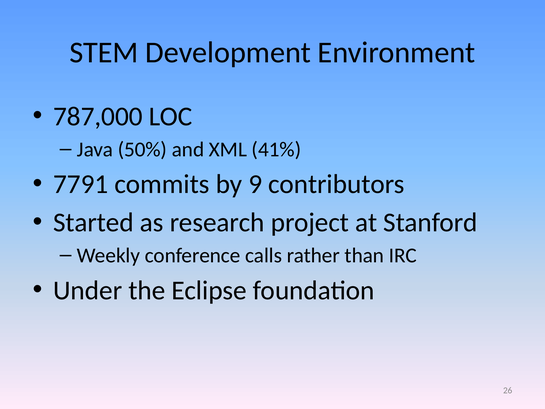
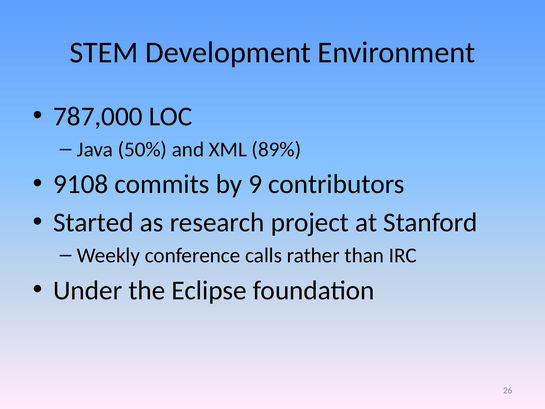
41%: 41% -> 89% (276, 149)
7791: 7791 -> 9108 (81, 184)
